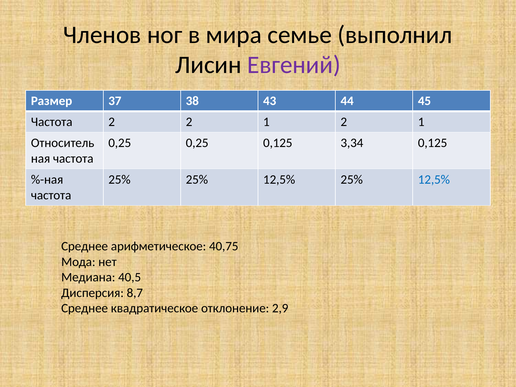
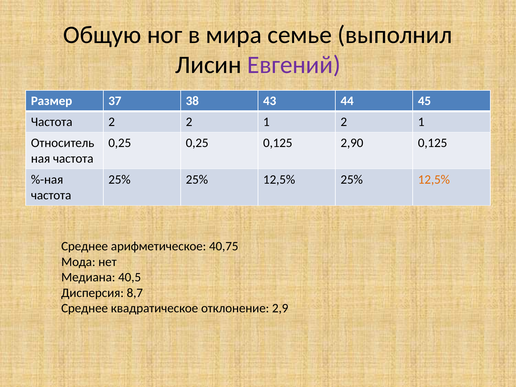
Членов: Членов -> Общую (102, 35)
3,34: 3,34 -> 2,90 (352, 143)
12,5% colour: blue -> orange (434, 179)
